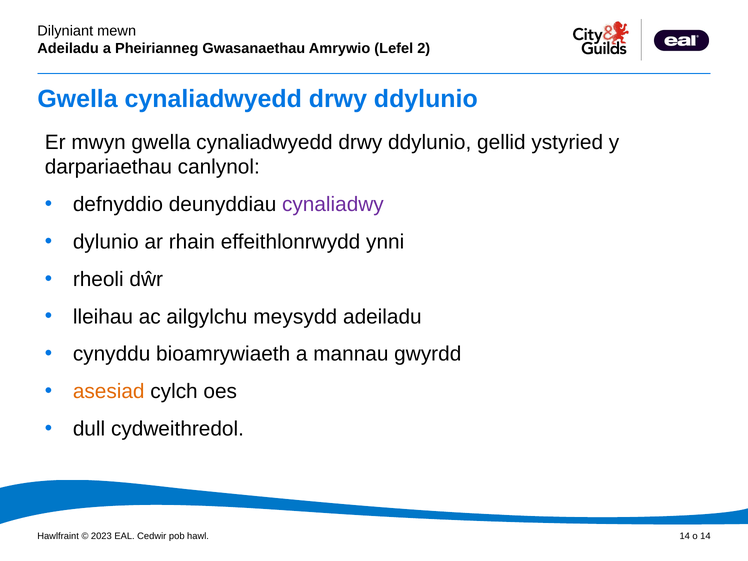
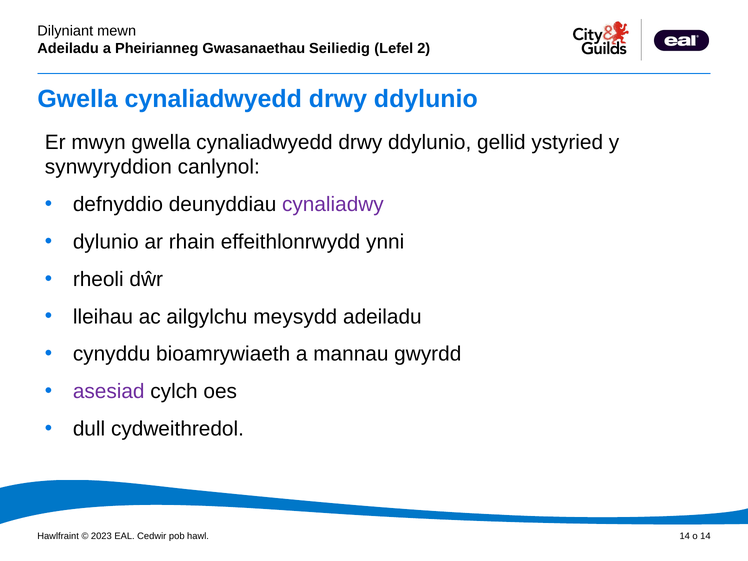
Amrywio: Amrywio -> Seiliedig (339, 49)
darpariaethau: darpariaethau -> synwyryddion (108, 167)
asesiad colour: orange -> purple (109, 392)
